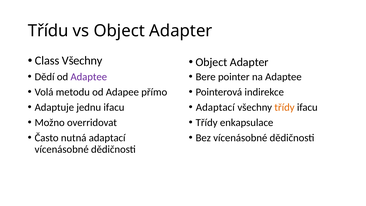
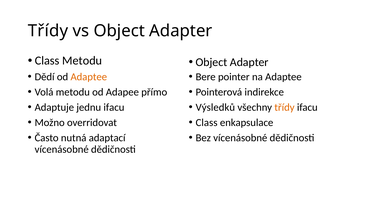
Třídu: Třídu -> Třídy (48, 31)
Class Všechny: Všechny -> Metodu (82, 61)
Adaptee colour: purple -> orange (89, 77)
Adaptací: Adaptací -> Výsledků (215, 107)
Třídy: Třídy -> Class (207, 122)
